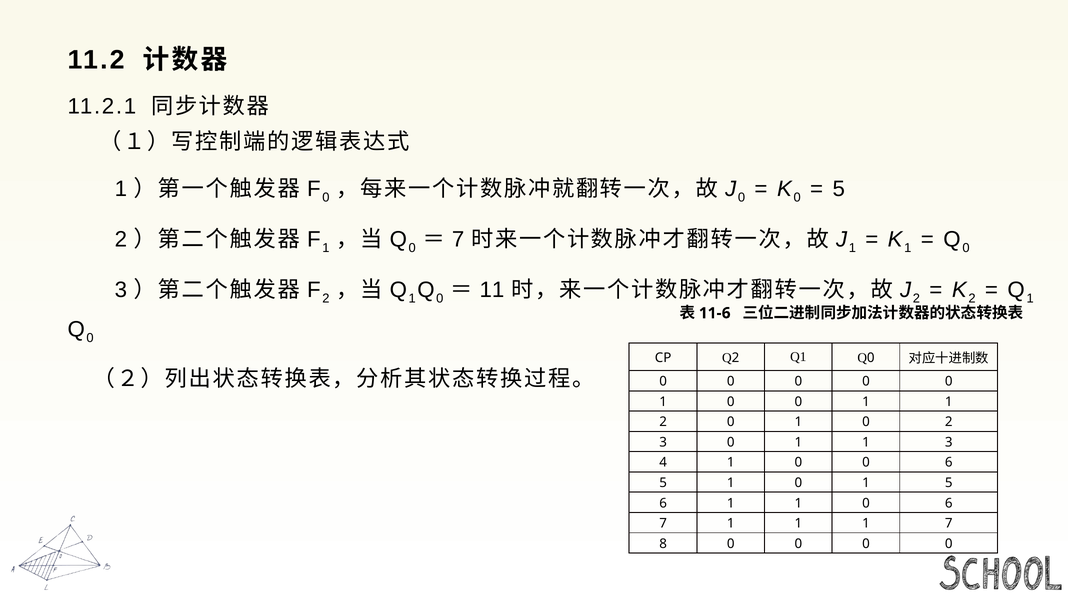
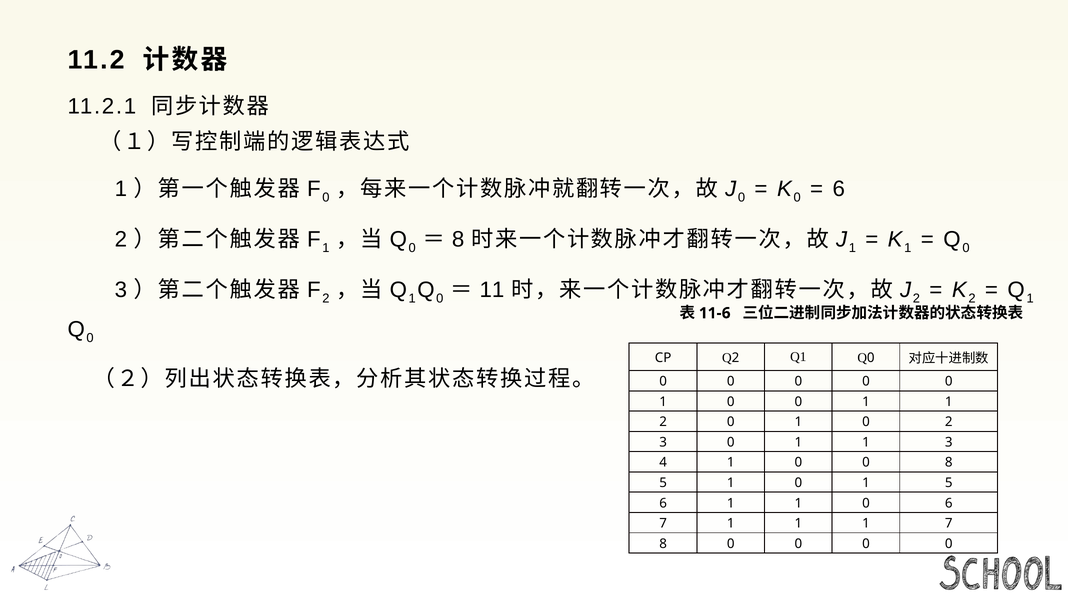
5: 5 -> 6 (839, 189)
7: 7 -> 8 (458, 239)
0 0 6: 6 -> 8 (949, 462)
